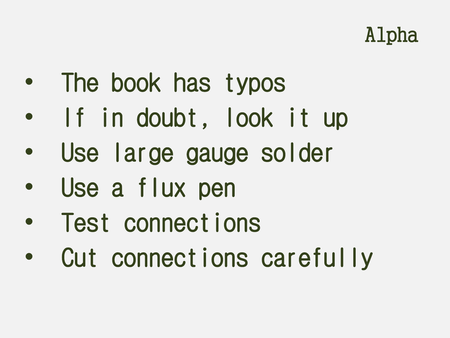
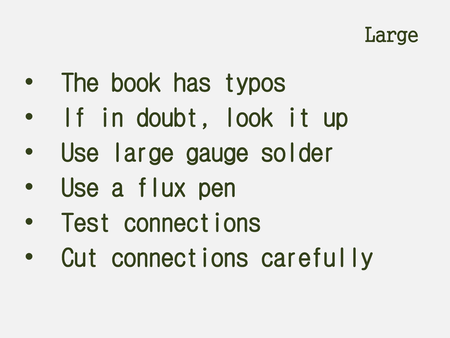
Alpha: Alpha -> Large (392, 35)
